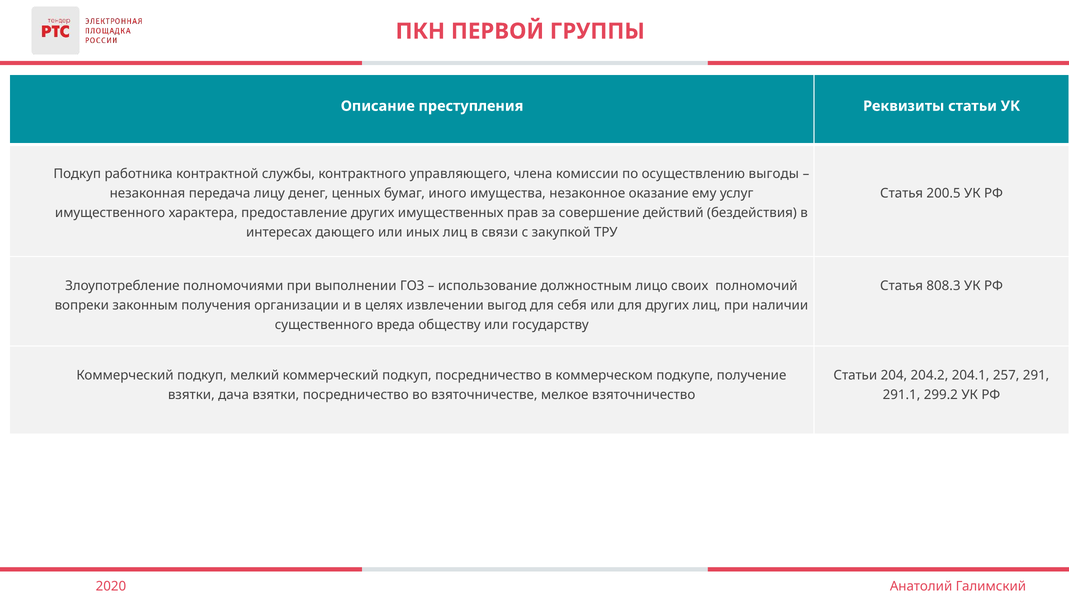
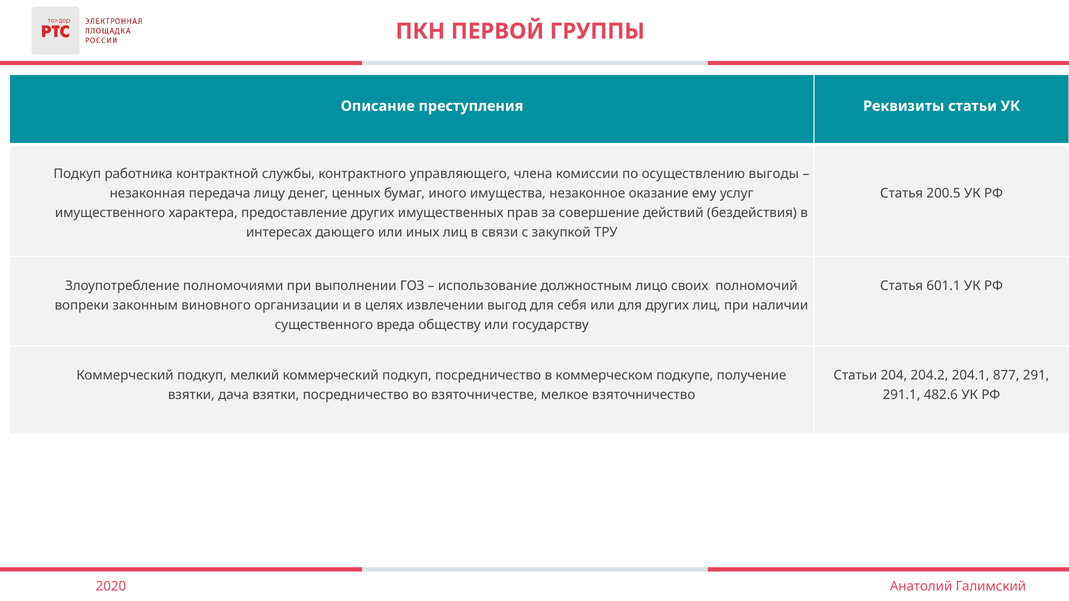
808.3: 808.3 -> 601.1 (944, 286)
получения: получения -> виновного (216, 305)
257: 257 -> 877 (1006, 376)
299.2: 299.2 -> 482.6 (941, 395)
